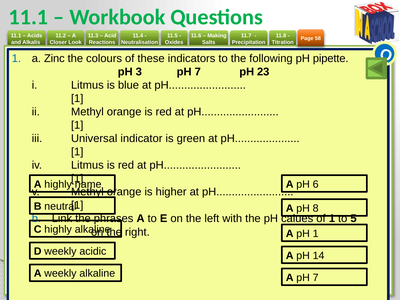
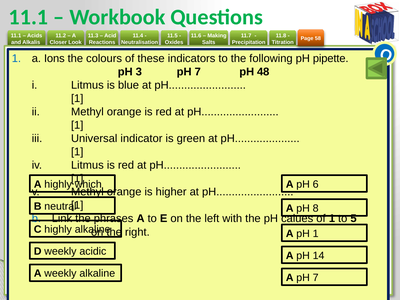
Zinc: Zinc -> Ions (54, 59)
23: 23 -> 48 (263, 72)
name: name -> which (88, 184)
